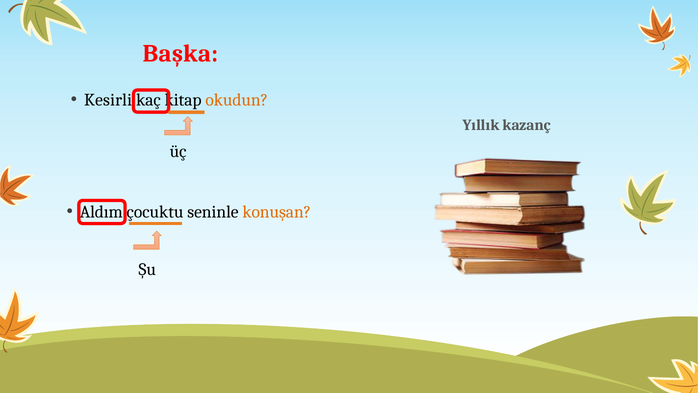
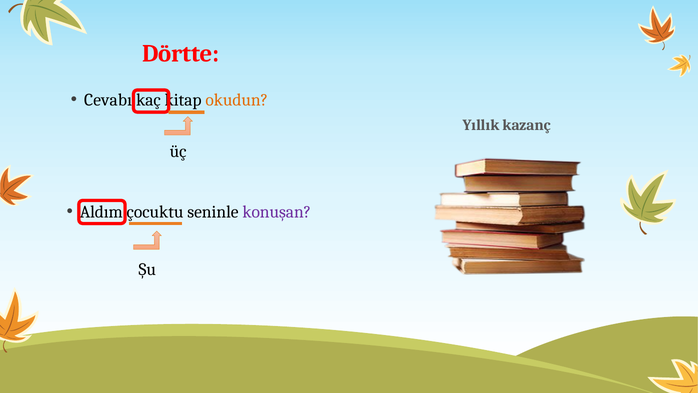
Başka: Başka -> Dörtte (181, 54)
Kesirli: Kesirli -> Cevabı (108, 100)
konuşan colour: orange -> purple (277, 212)
